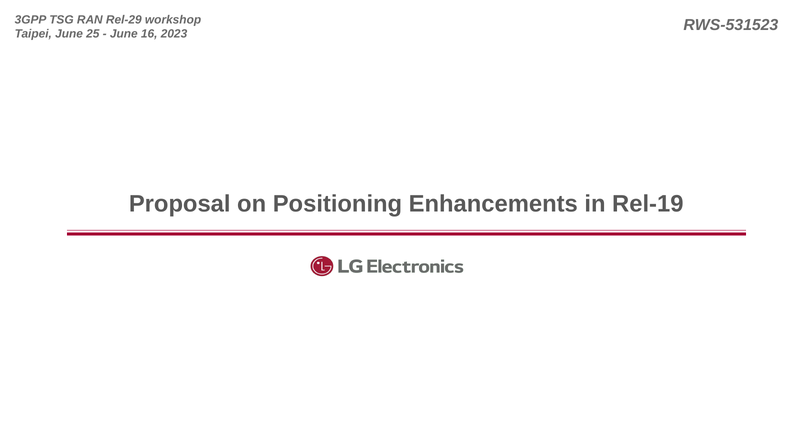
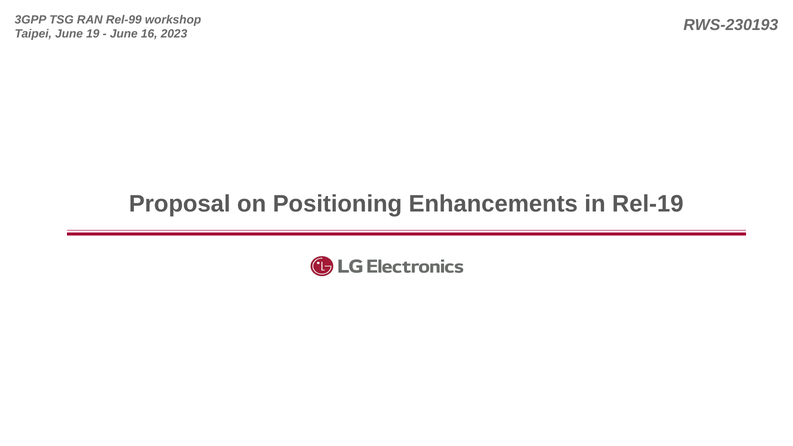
Rel-29: Rel-29 -> Rel-99 (124, 20)
RWS-531523: RWS-531523 -> RWS-230193 (731, 25)
25: 25 -> 19 (93, 34)
